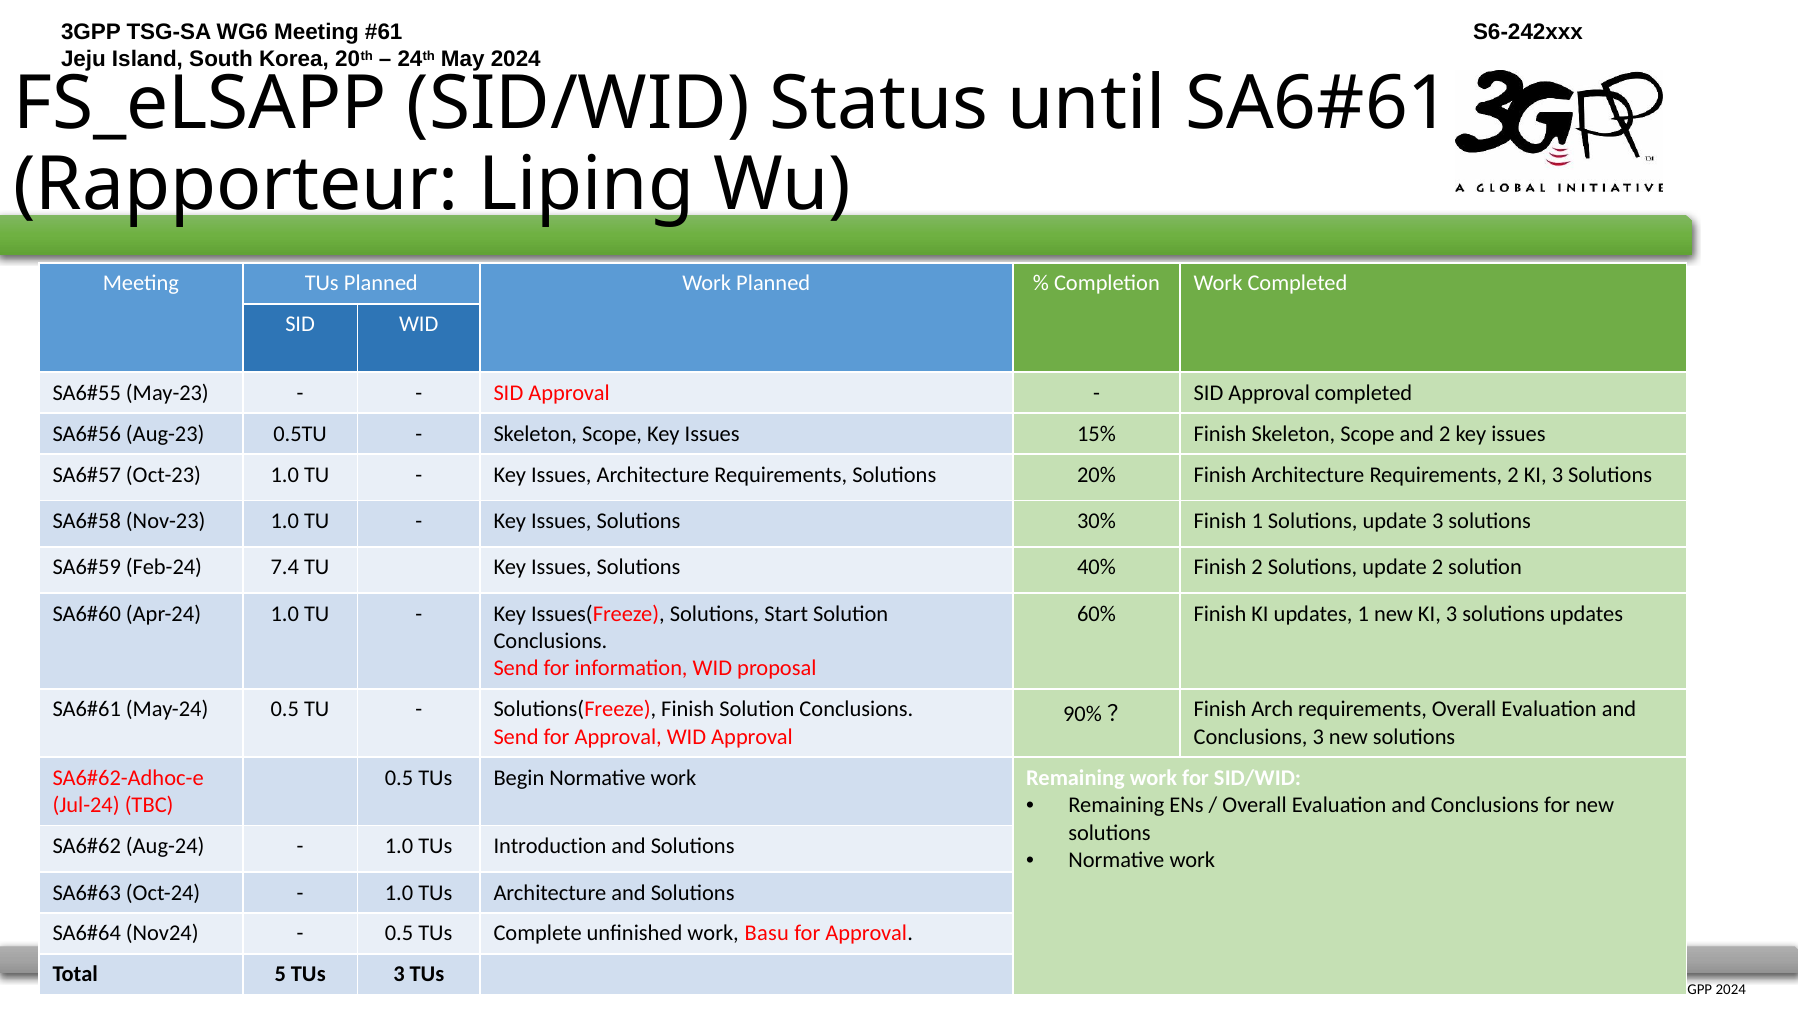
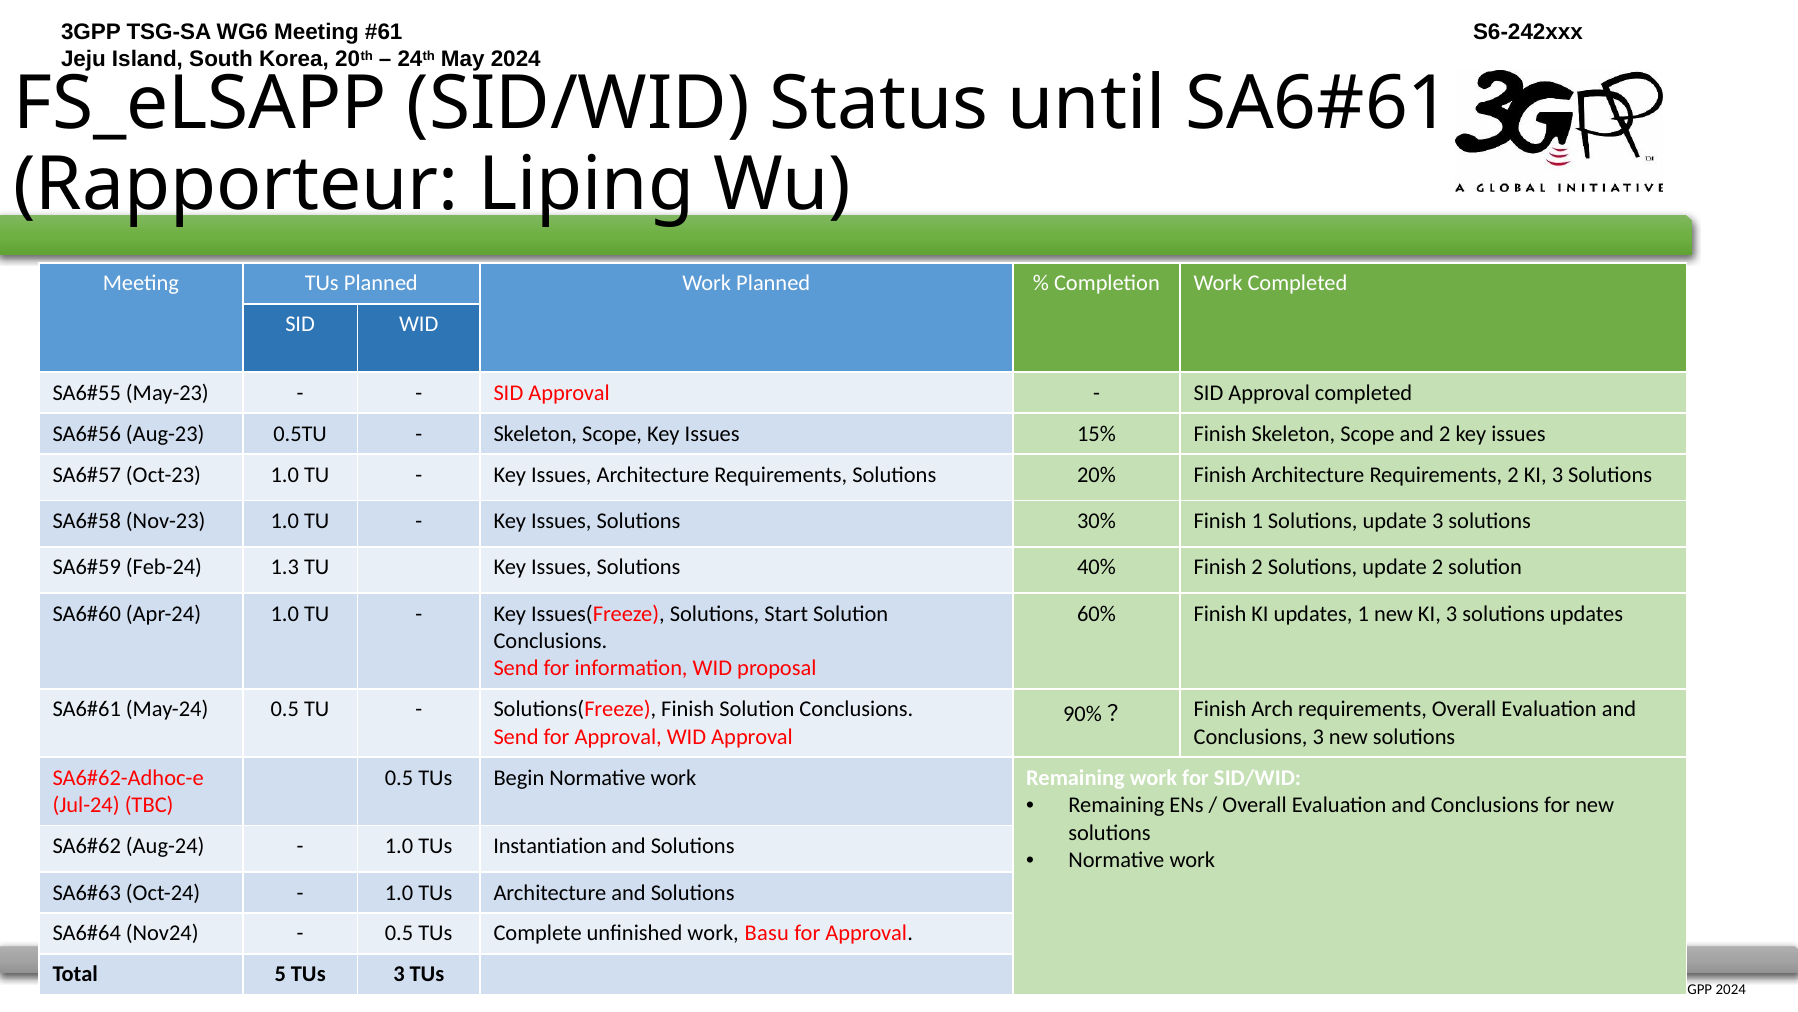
7.4: 7.4 -> 1.3 (285, 567)
Introduction: Introduction -> Instantiation (550, 846)
